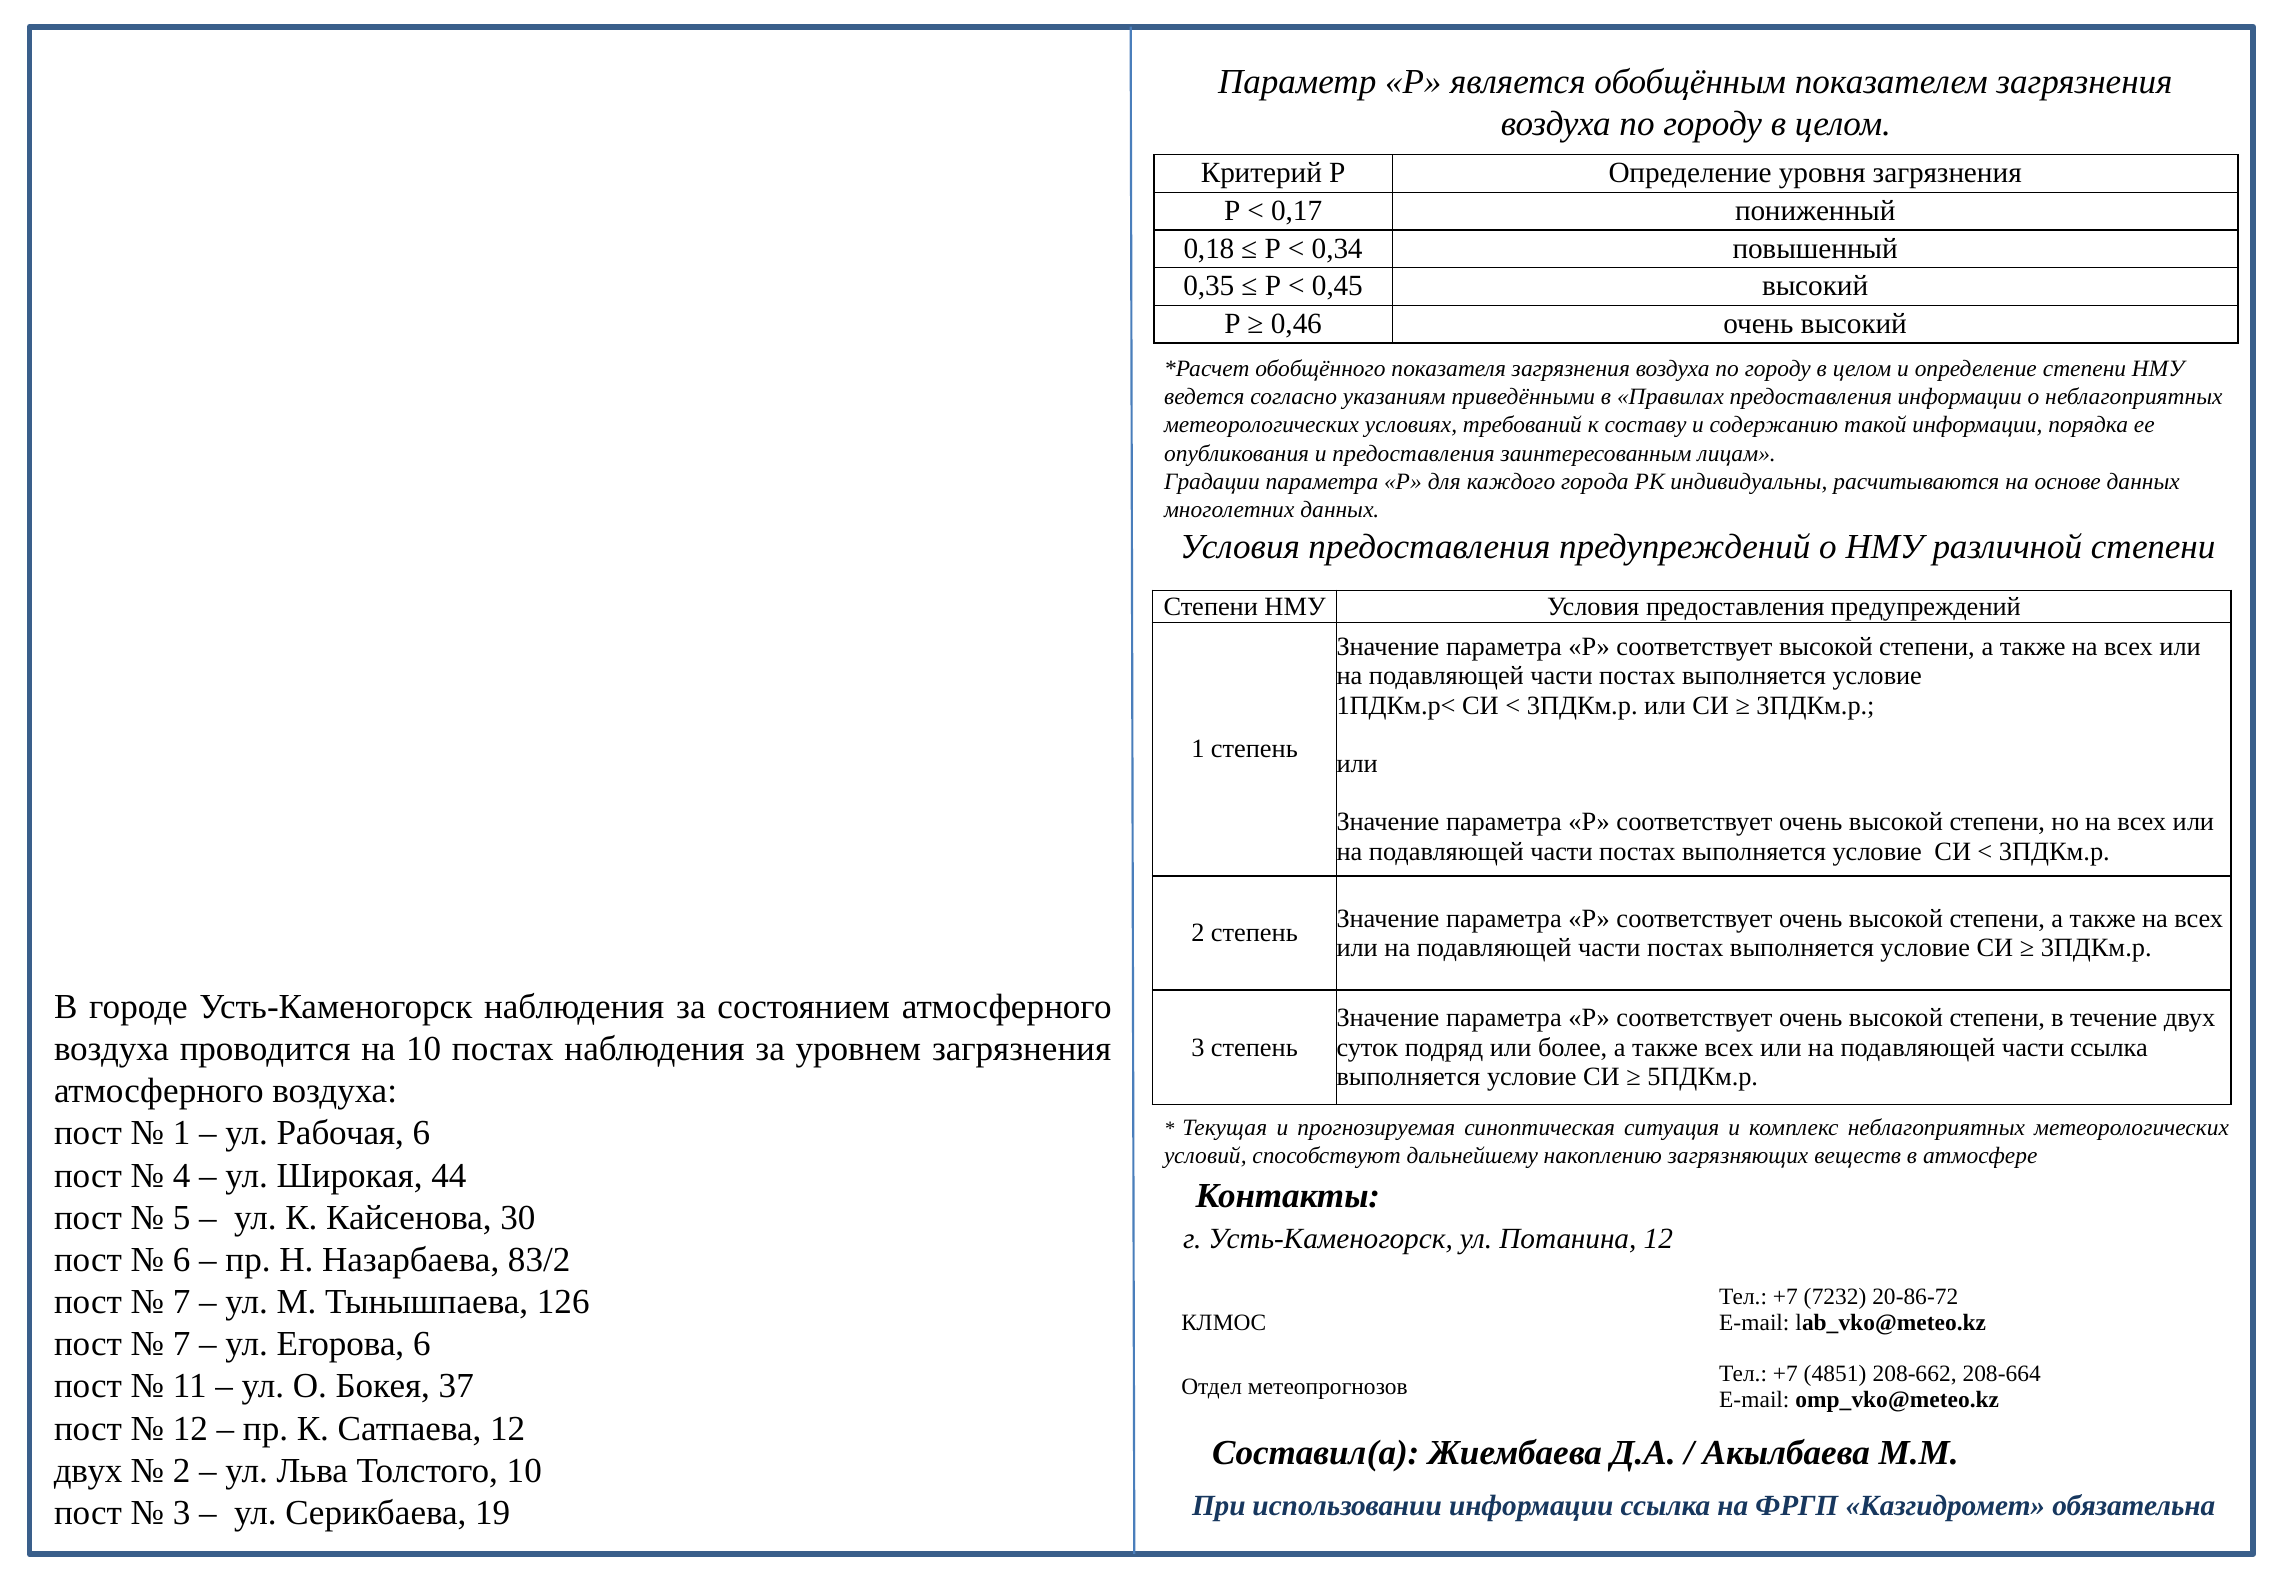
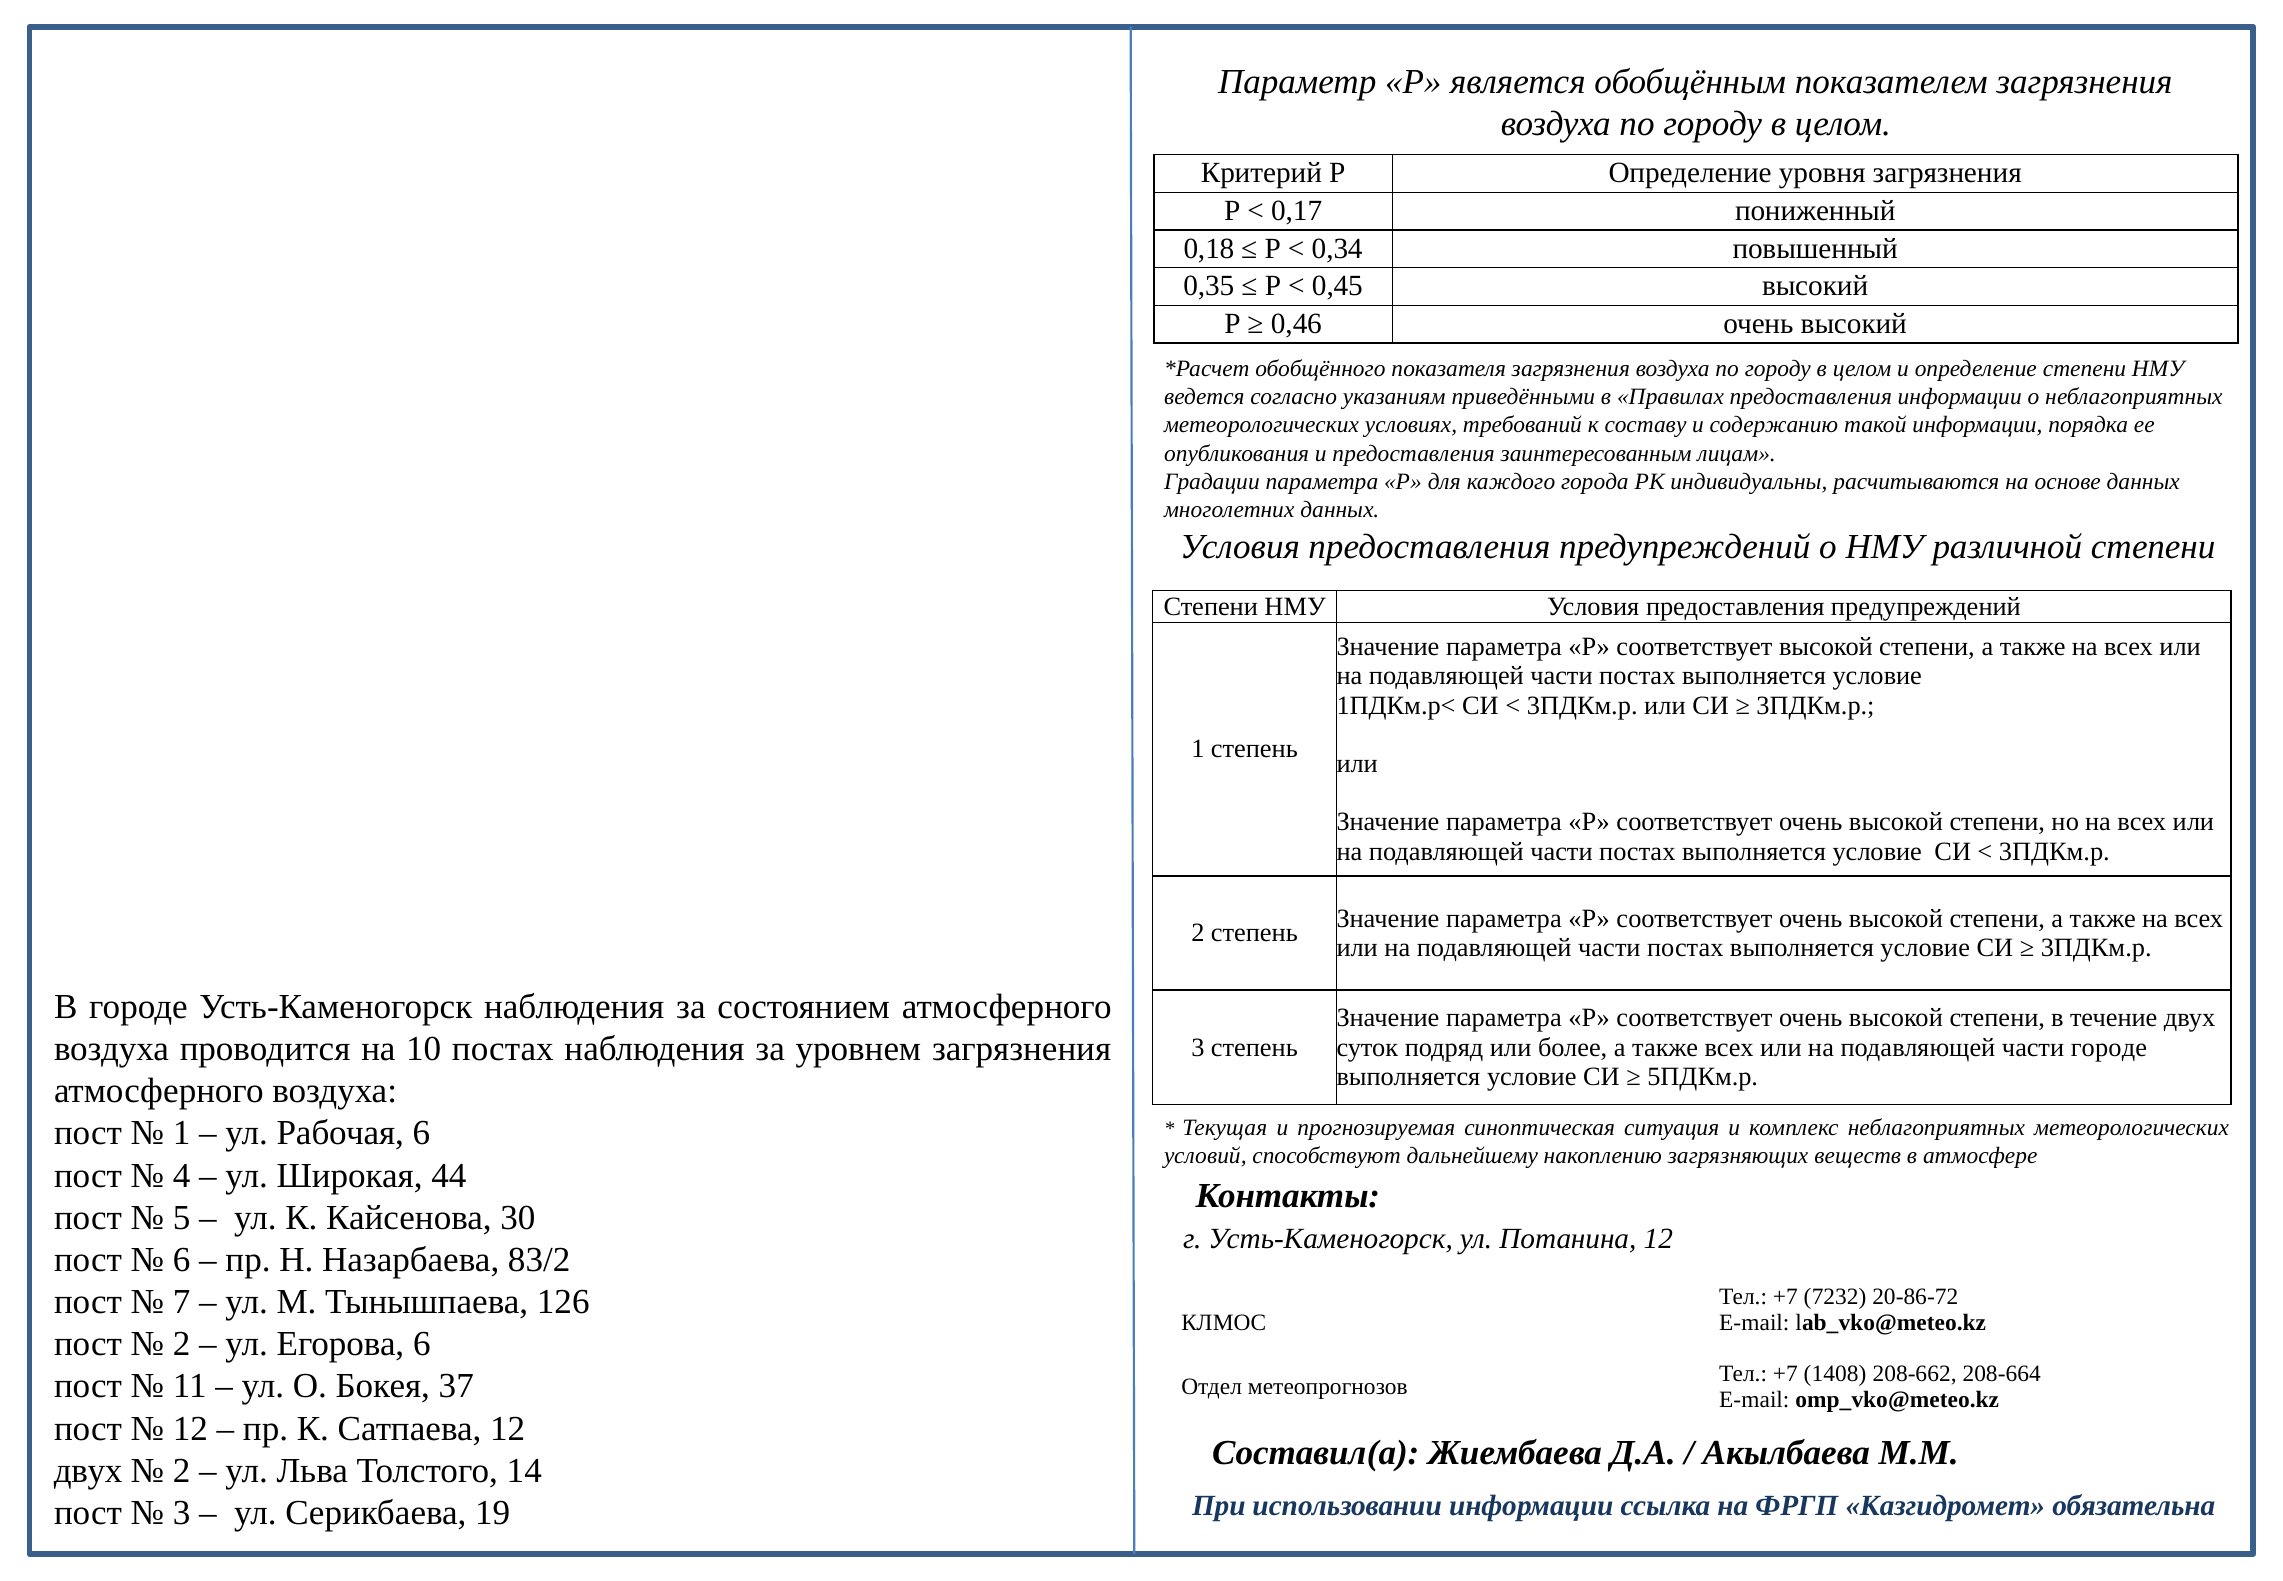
части ссылка: ссылка -> городе (2109, 1047)
7: 7 -> 2 (182, 1344)
4851: 4851 -> 1408 (1835, 1374)
Толстого 10: 10 -> 14 (524, 1470)
